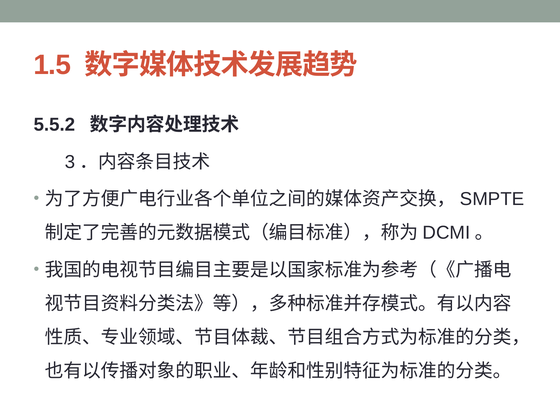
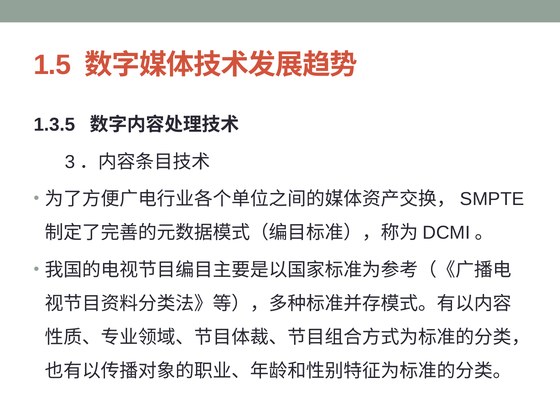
5.5.2: 5.5.2 -> 1.3.5 (54, 125)
